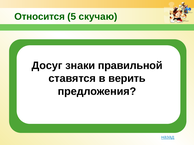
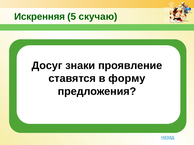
Относится: Относится -> Искренняя (40, 17)
правильной: правильной -> проявление (130, 66)
верить: верить -> форму (127, 79)
